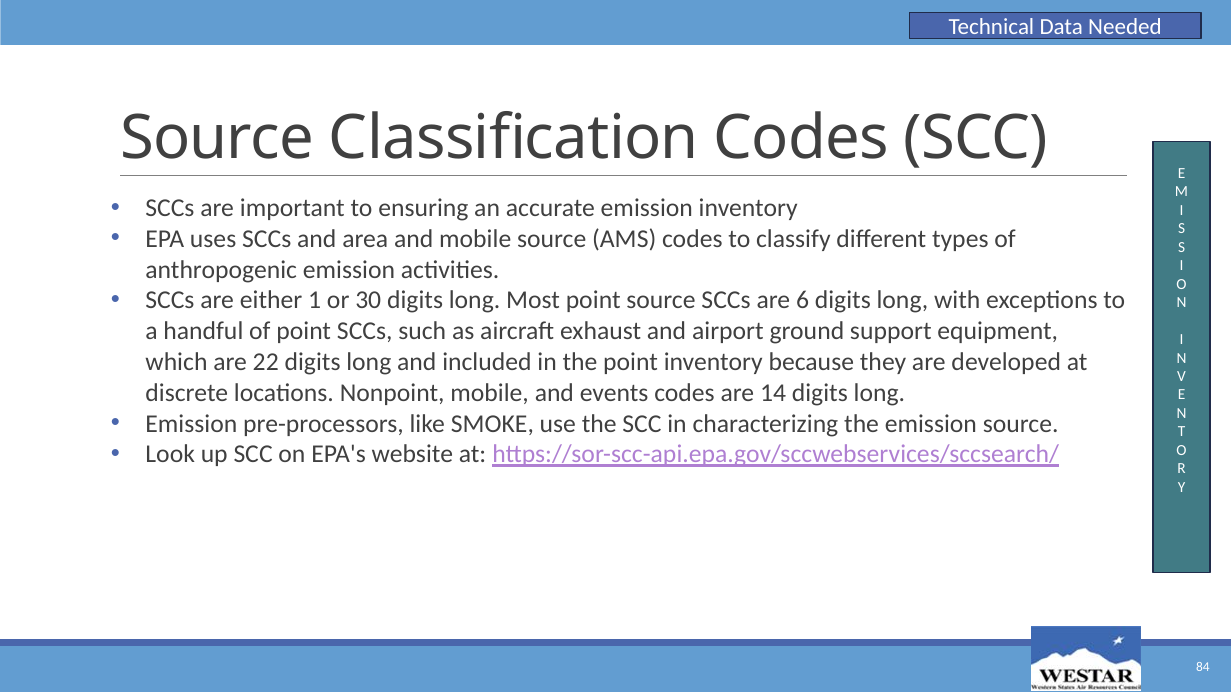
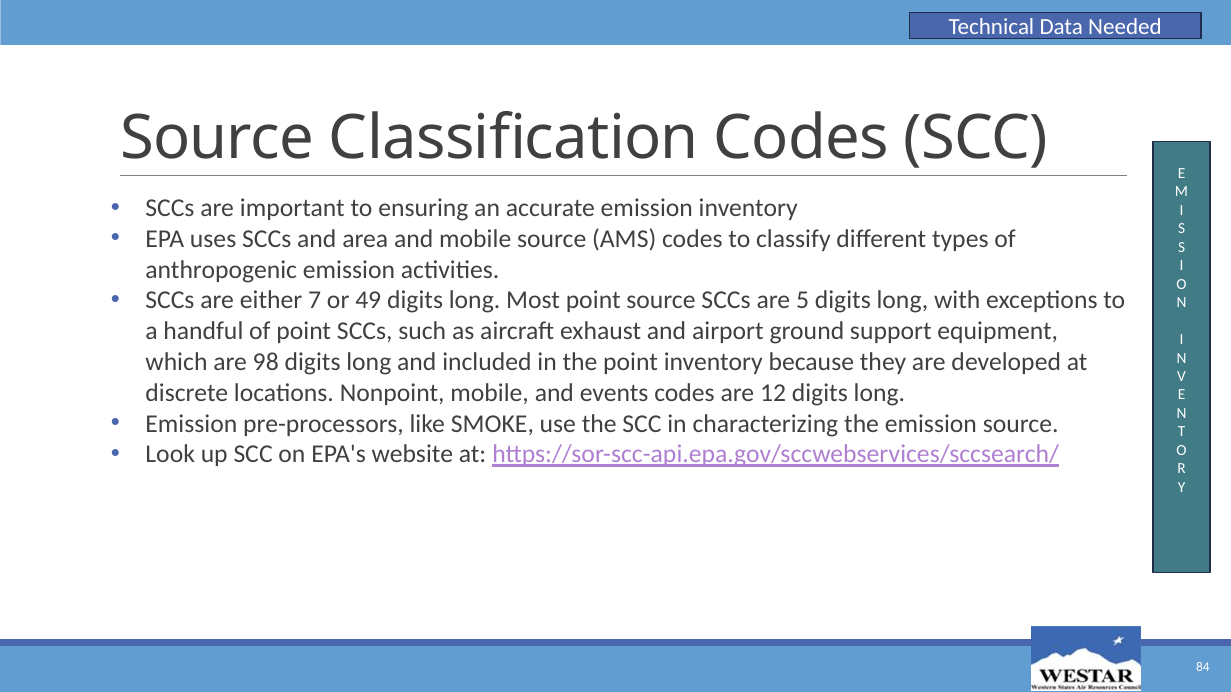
1: 1 -> 7 (315, 301)
30: 30 -> 49 (368, 301)
6: 6 -> 5 (803, 301)
22: 22 -> 98 (266, 362)
14: 14 -> 12 (773, 393)
